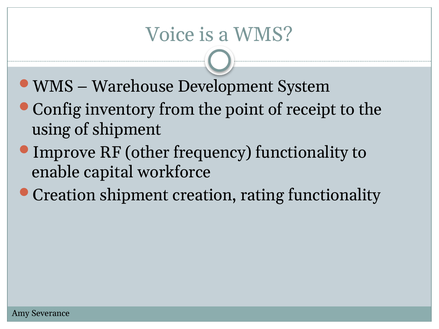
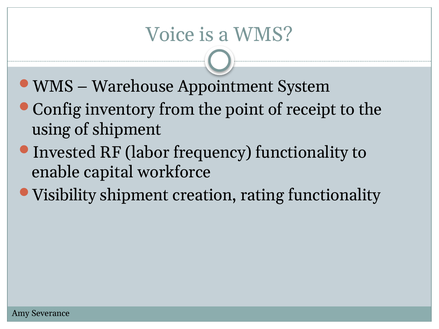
Development: Development -> Appointment (226, 87)
Improve: Improve -> Invested (64, 152)
other: other -> labor (147, 152)
Creation: Creation -> Visibility (64, 195)
